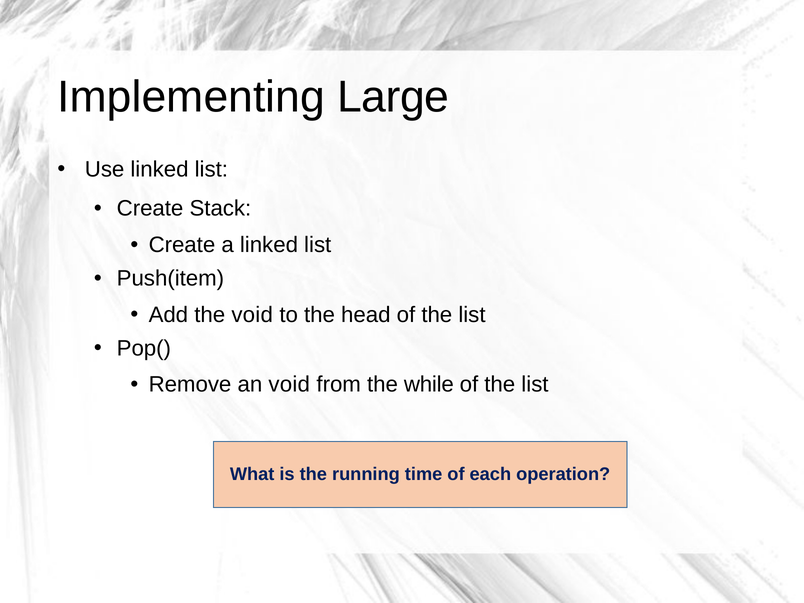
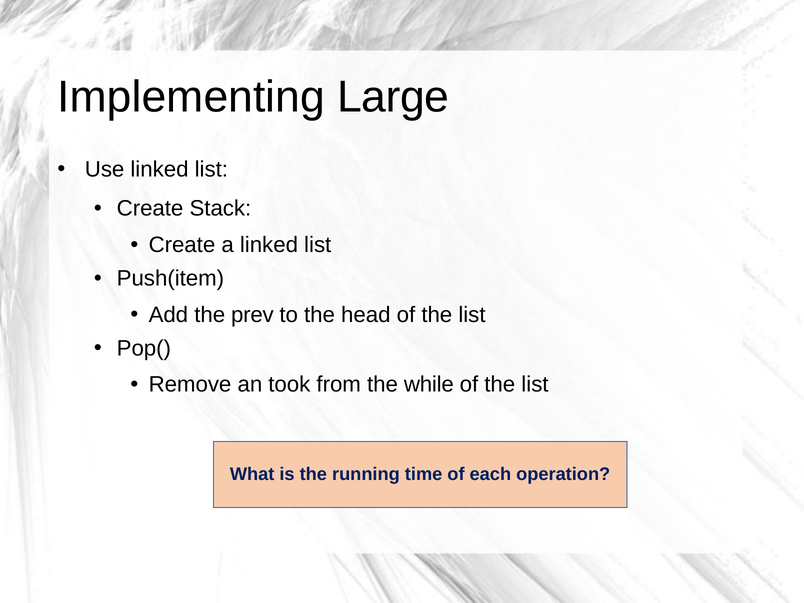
the void: void -> prev (252, 315)
an void: void -> took (289, 385)
